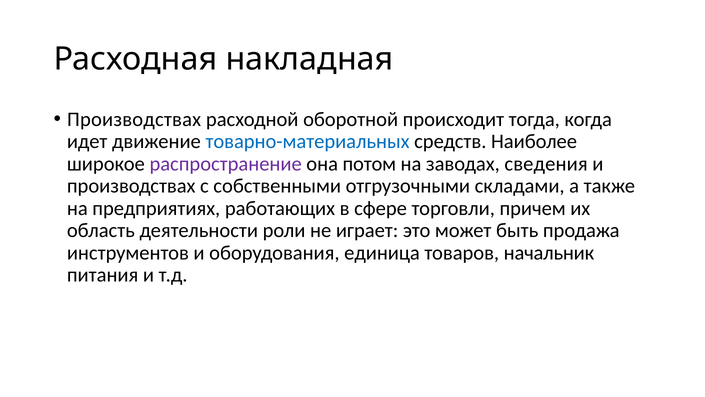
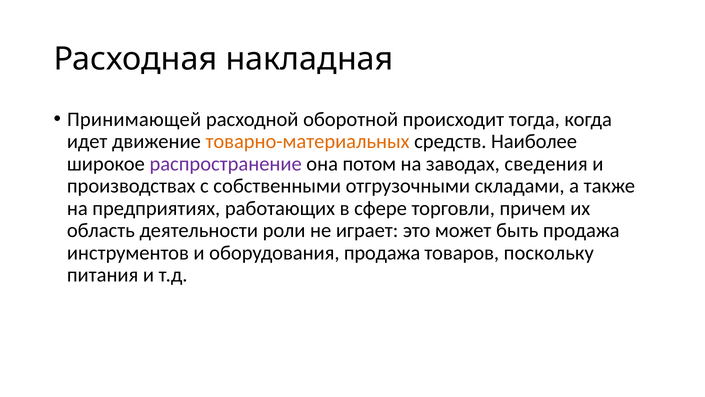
Производствах: Производствах -> Принимающей (134, 119)
товарно-материальных colour: blue -> orange (308, 141)
оборудования единица: единица -> продажа (382, 252)
начальник: начальник -> поскольку (549, 252)
